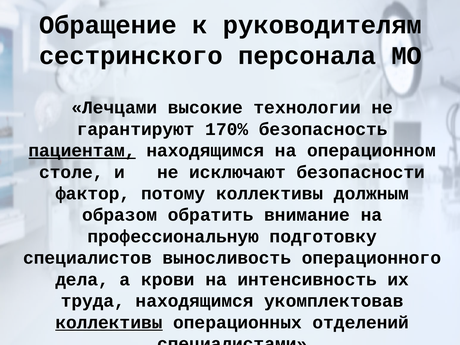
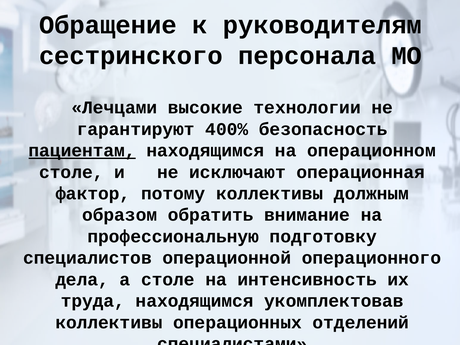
170%: 170% -> 400% (227, 129)
безопасности: безопасности -> операционная (361, 172)
выносливость: выносливость -> операционной (227, 258)
а крови: крови -> столе (168, 279)
коллективы underline: present -> none (109, 322)
